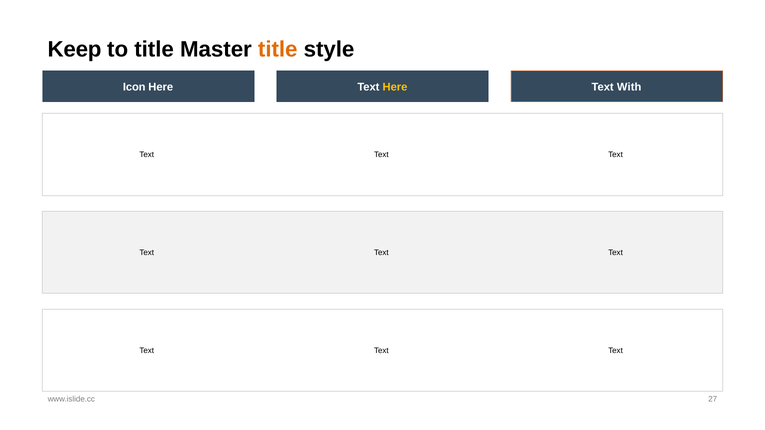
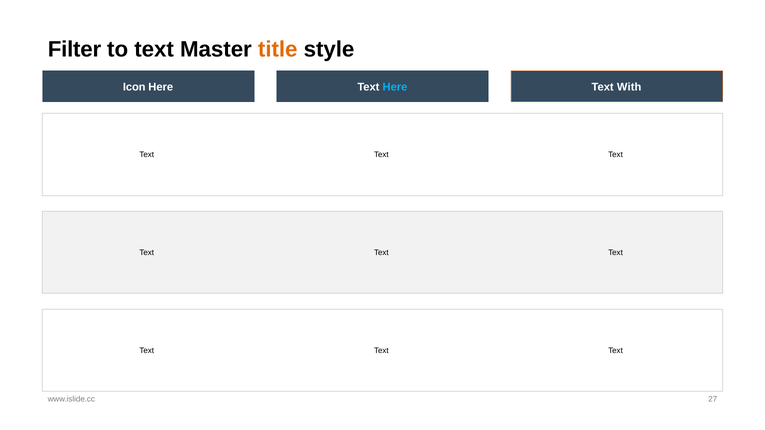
Keep: Keep -> Filter (74, 49)
to title: title -> text (154, 49)
Here colour: yellow -> light blue (395, 87)
